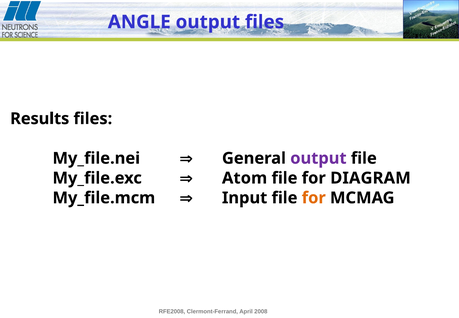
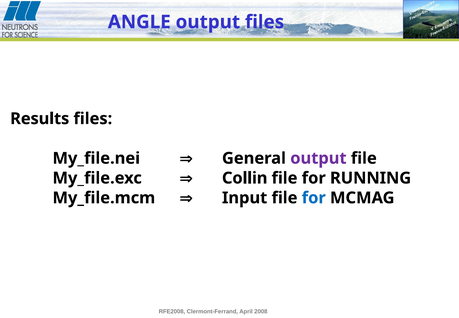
Atom: Atom -> Collin (245, 178)
DIAGRAM: DIAGRAM -> RUNNING (371, 178)
for colour: orange -> blue (314, 198)
